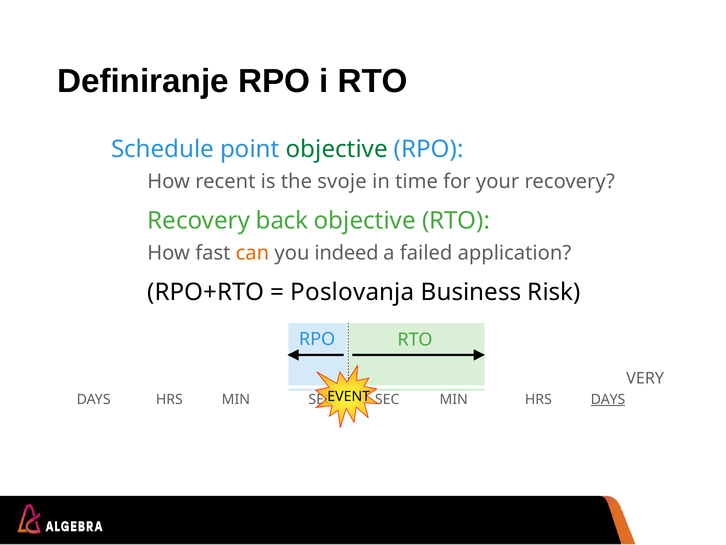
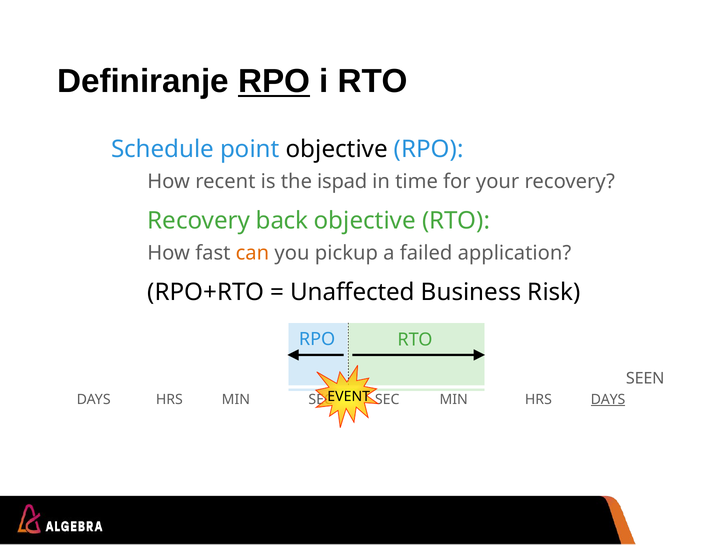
RPO underline: none -> present (274, 81)
objective colour: green -> black (337, 149)
svoje: svoje -> ispad (342, 182)
indeed: indeed -> pickup (346, 253)
Poslovanja: Poslovanja -> Unaffected (353, 292)
VERY: VERY -> SEEN (645, 378)
